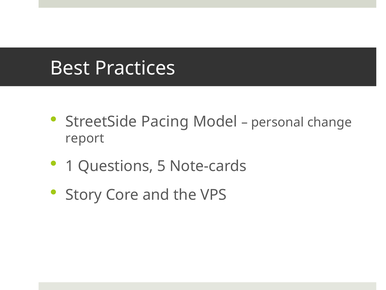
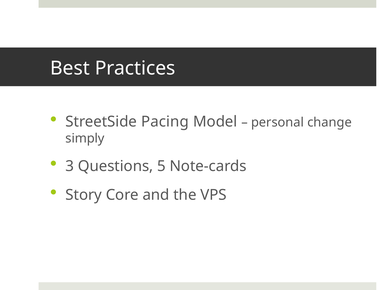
report: report -> simply (85, 138)
1: 1 -> 3 (70, 166)
